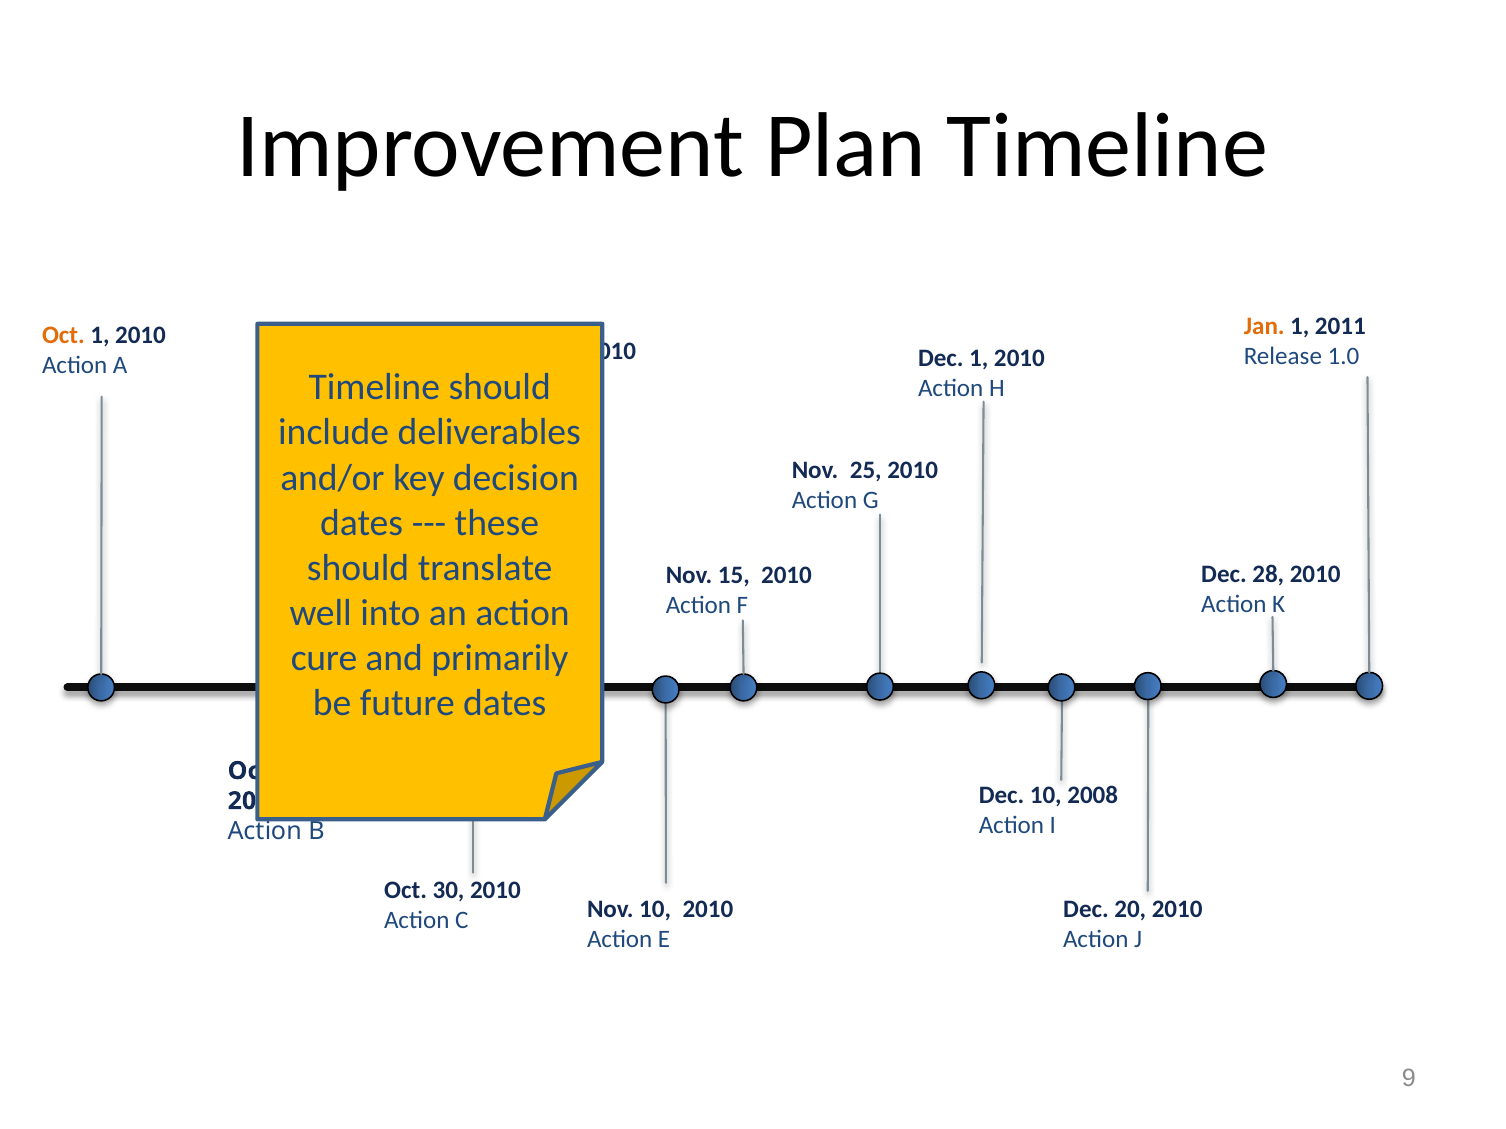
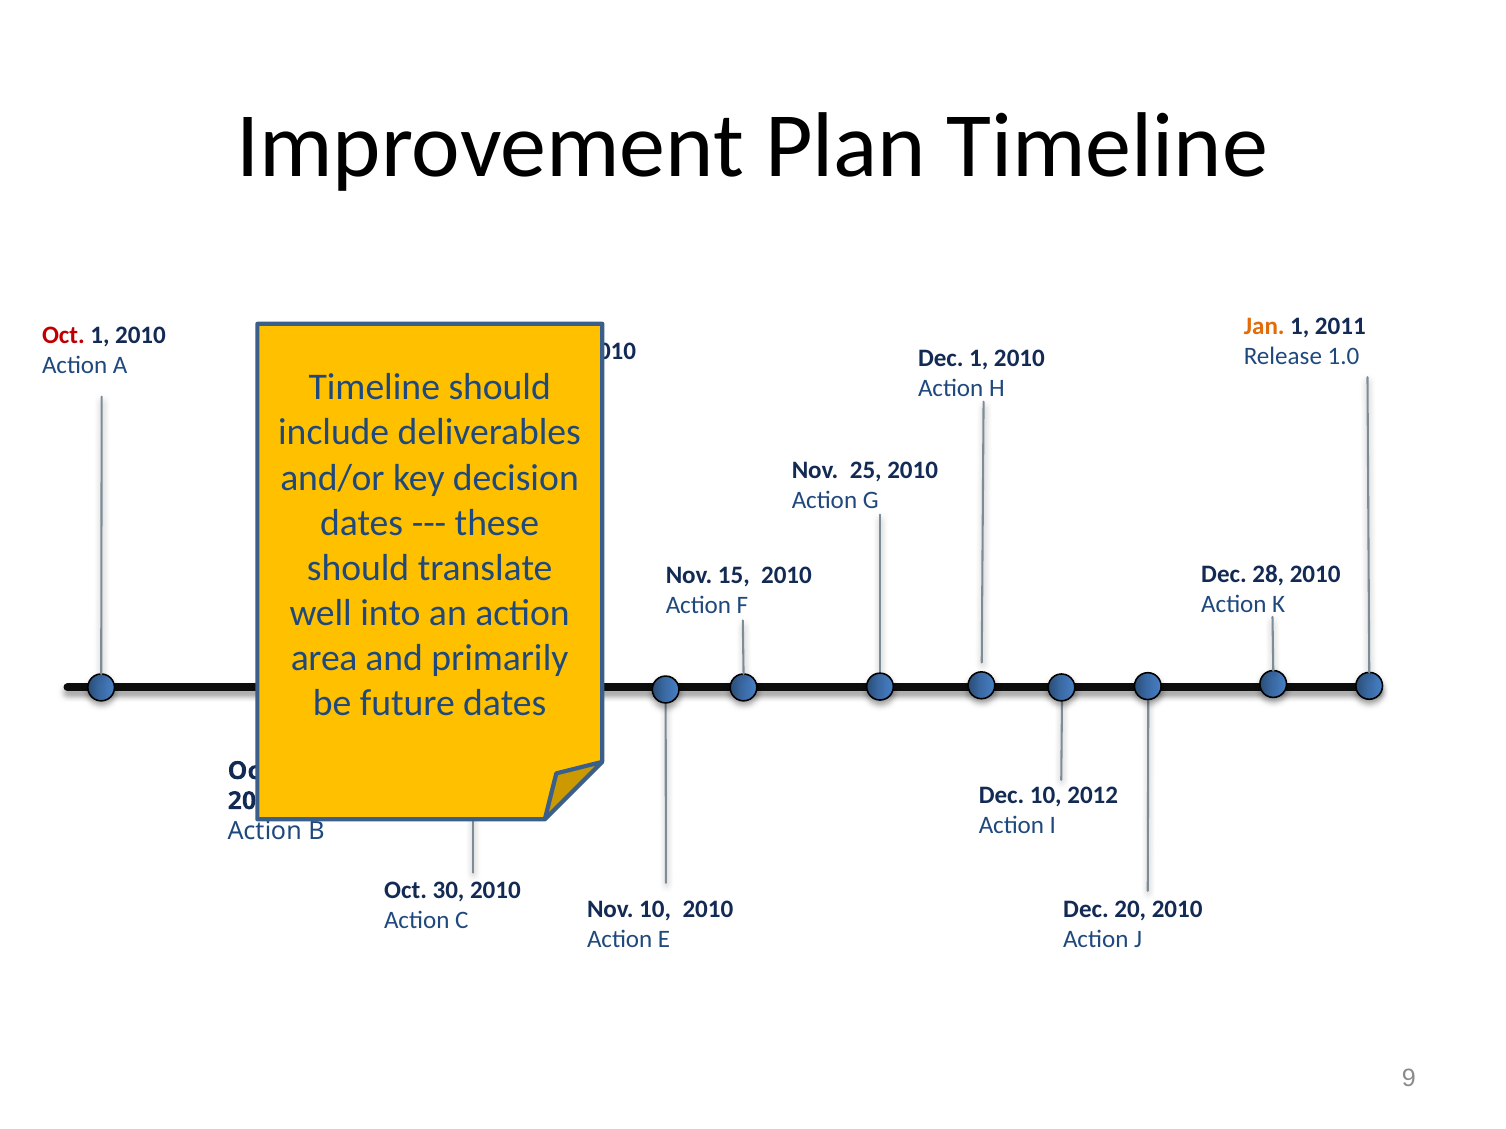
Oct colour: orange -> red (63, 336)
cure: cure -> area (324, 659)
2008: 2008 -> 2012 (1093, 796)
